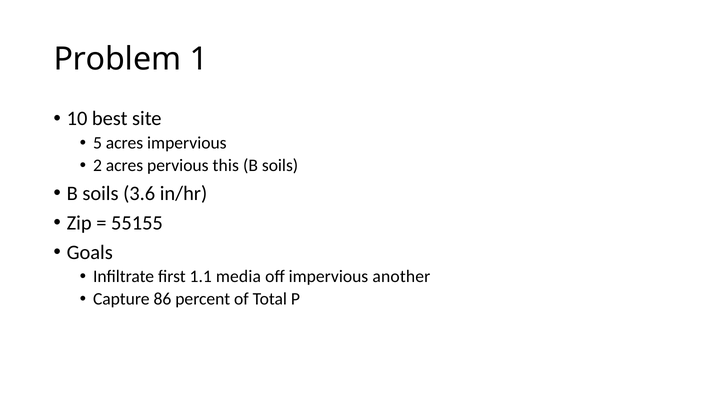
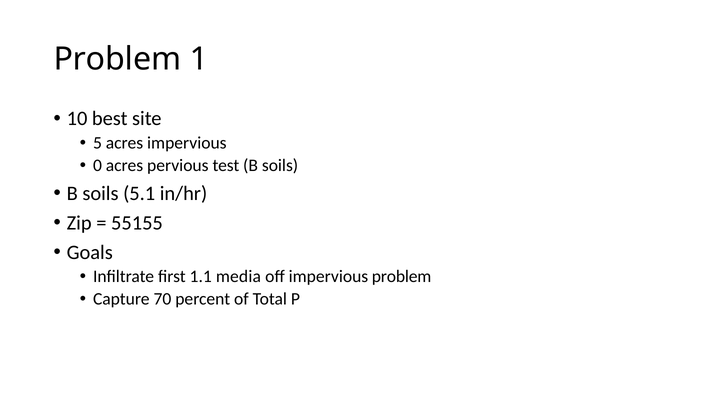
2: 2 -> 0 (97, 165)
this: this -> test (226, 165)
3.6: 3.6 -> 5.1 (139, 193)
impervious another: another -> problem (402, 276)
86: 86 -> 70 (162, 299)
